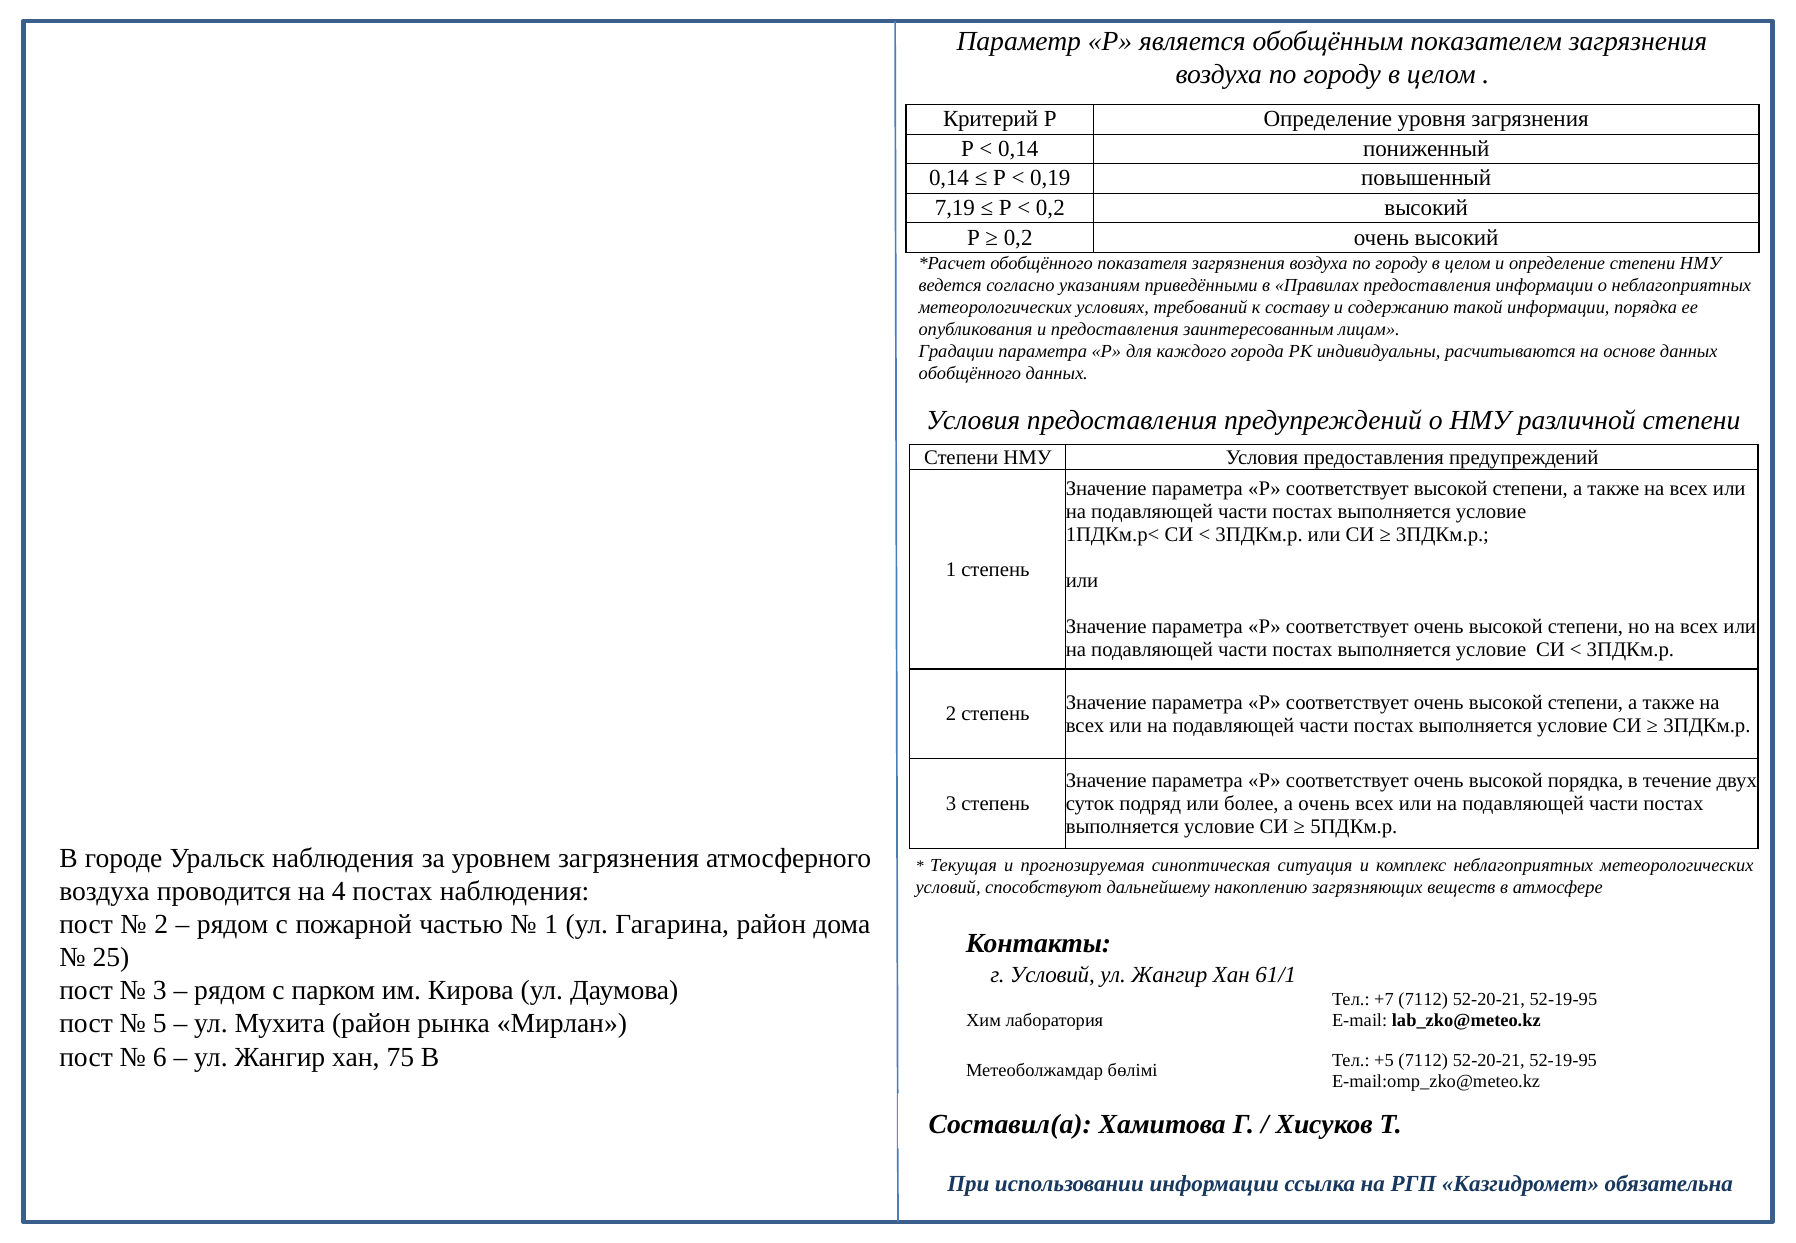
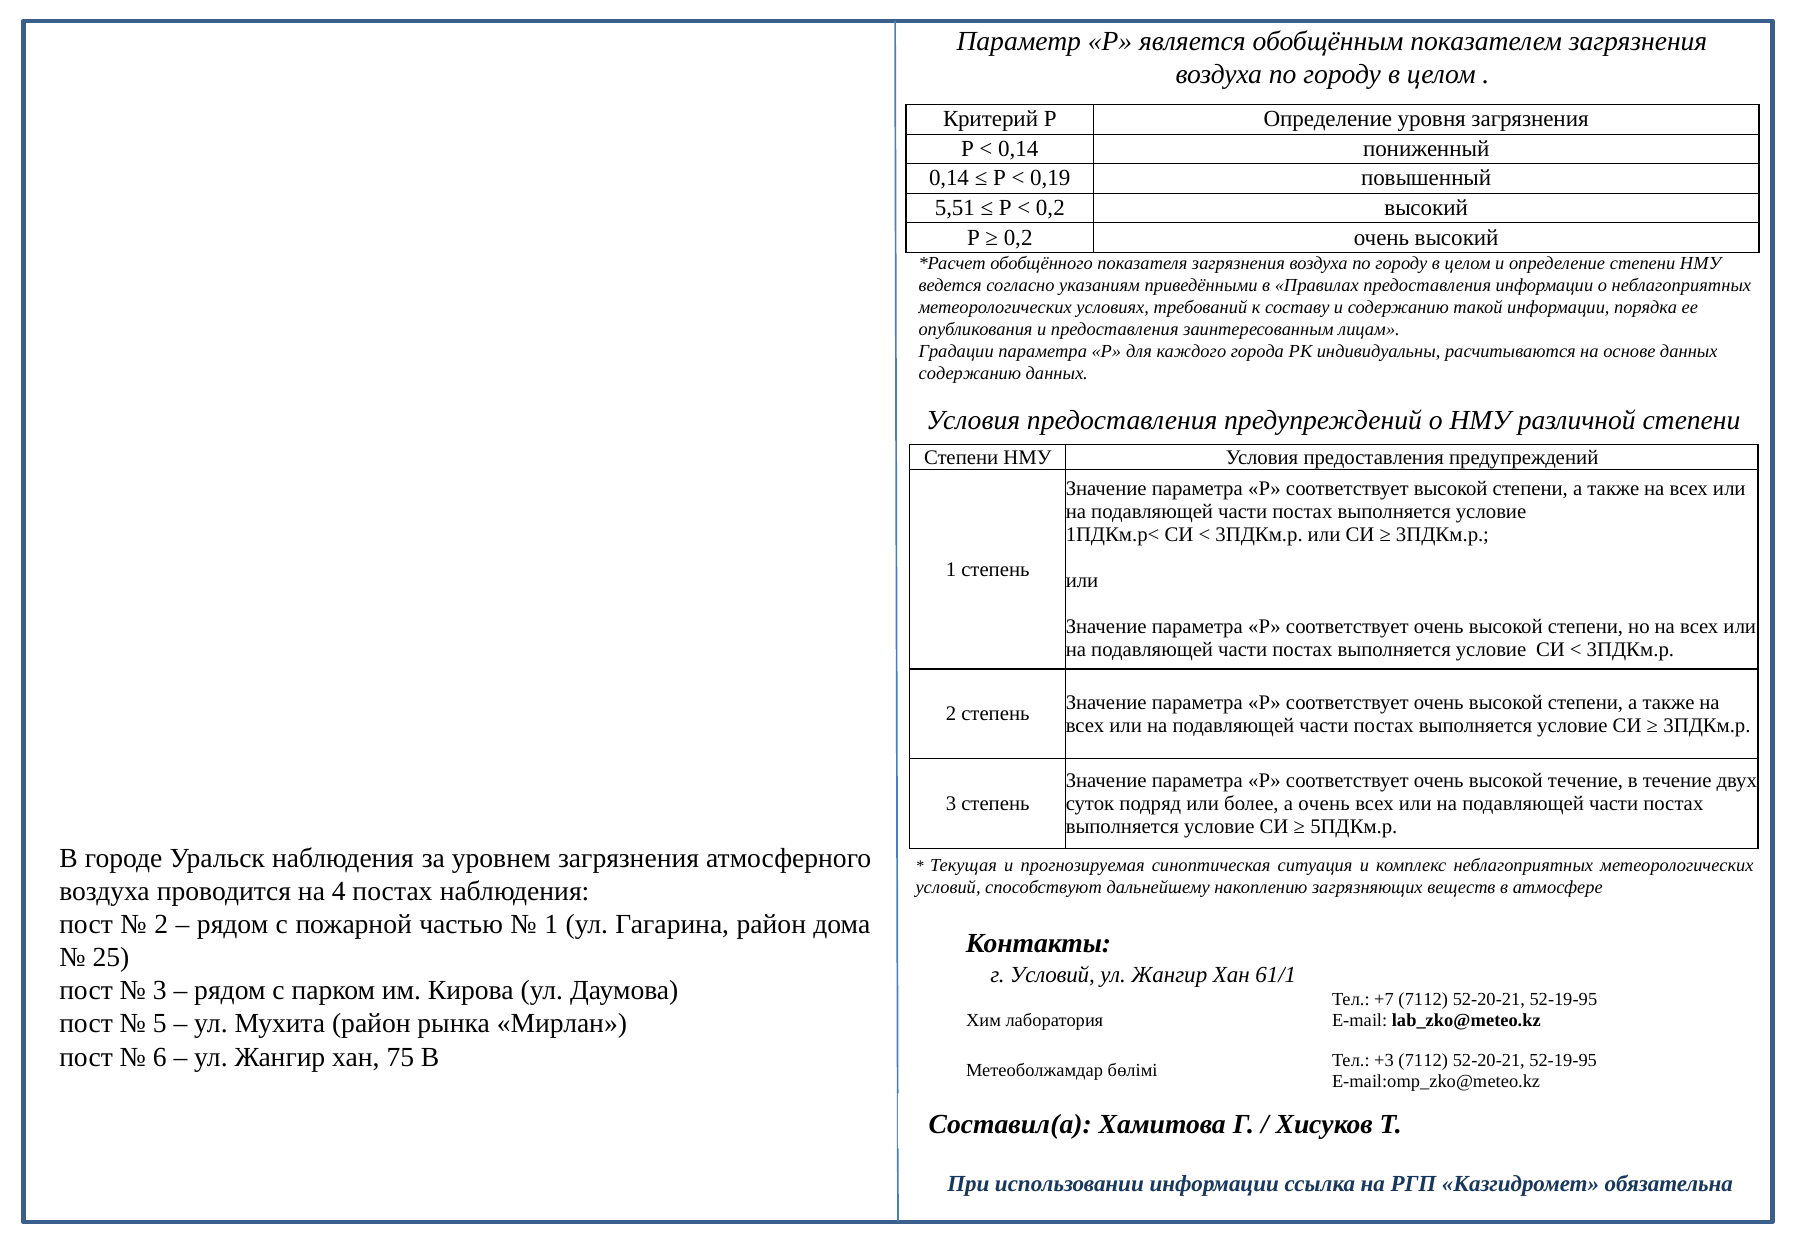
7,19: 7,19 -> 5,51 (955, 208)
обобщённого: обобщённого -> содержанию (970, 374)
высокой порядка: порядка -> течение (1585, 781)
+5: +5 -> +3 (1384, 1061)
